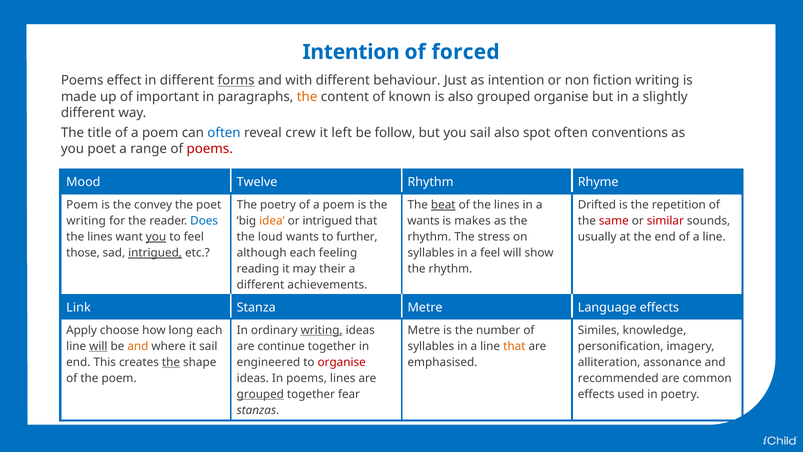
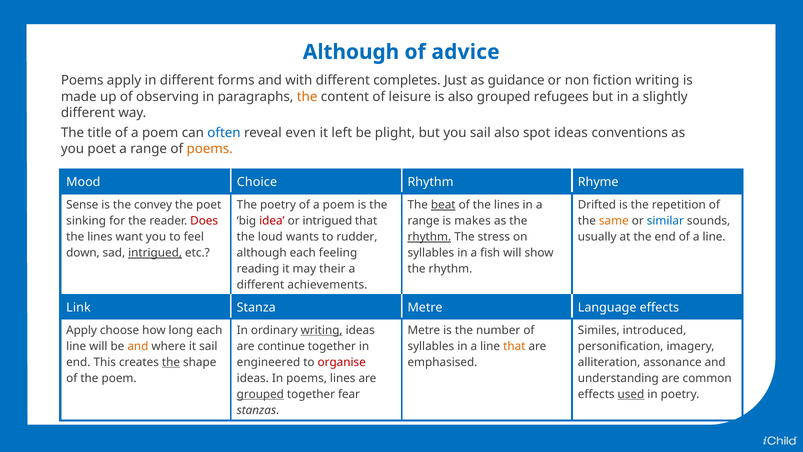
Intention: Intention -> Although (351, 52)
forced: forced -> advice (466, 52)
Poems effect: effect -> apply (124, 80)
forms underline: present -> none (236, 80)
behaviour: behaviour -> completes (407, 80)
as intention: intention -> guidance (516, 80)
important: important -> observing (168, 97)
known: known -> leisure (410, 97)
grouped organise: organise -> refugees (561, 97)
crew: crew -> even (301, 133)
follow: follow -> plight (395, 133)
spot often: often -> ideas (571, 133)
poems colour: red -> orange (210, 149)
Twelve: Twelve -> Choice (257, 182)
Poem: Poem -> Sense (82, 205)
writing: writing -> sinking (86, 221)
Does colour: blue -> red (204, 221)
idea colour: orange -> red (272, 221)
wants: wants -> range (423, 221)
same colour: red -> orange (614, 221)
similar colour: red -> blue (665, 221)
you underline: present -> none (156, 237)
further: further -> rudder (357, 237)
rhythm underline: none -> present (429, 237)
those: those -> down (83, 253)
a feel: feel -> fish (490, 253)
knowledge: knowledge -> introduced (654, 330)
will underline: present -> none (98, 346)
recommended: recommended -> understanding (618, 378)
used underline: none -> present (631, 394)
